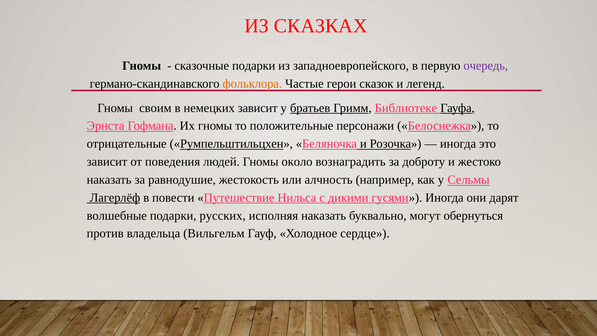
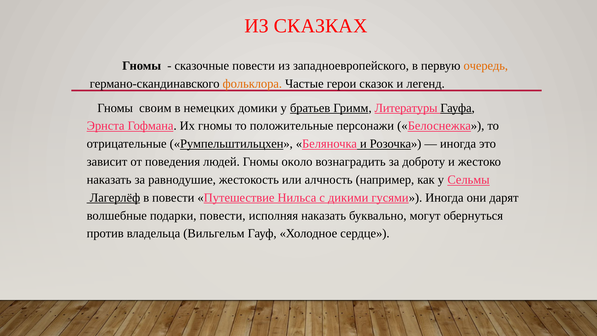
сказочные подарки: подарки -> повести (254, 66)
очередь colour: purple -> orange (486, 66)
немецких зависит: зависит -> домики (258, 108)
Библиотеке: Библиотеке -> Литературы (406, 108)
подарки русских: русских -> повести (223, 215)
